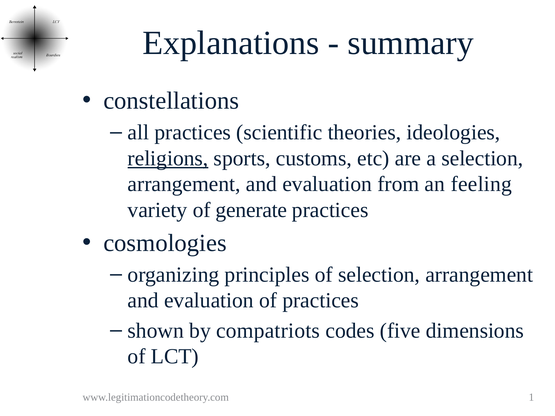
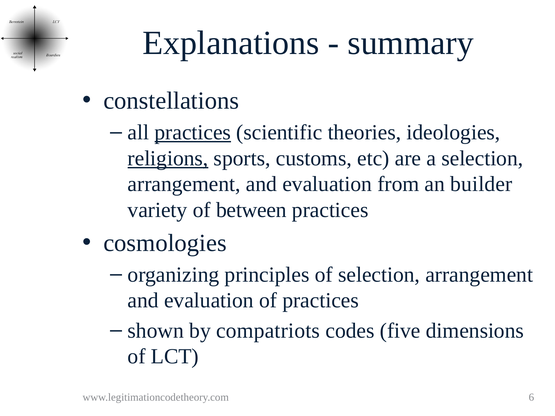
practices underline: none -> present (193, 133)
feeling: feeling -> builder (481, 184)
generate: generate -> between (251, 210)
1: 1 -> 6 (531, 398)
